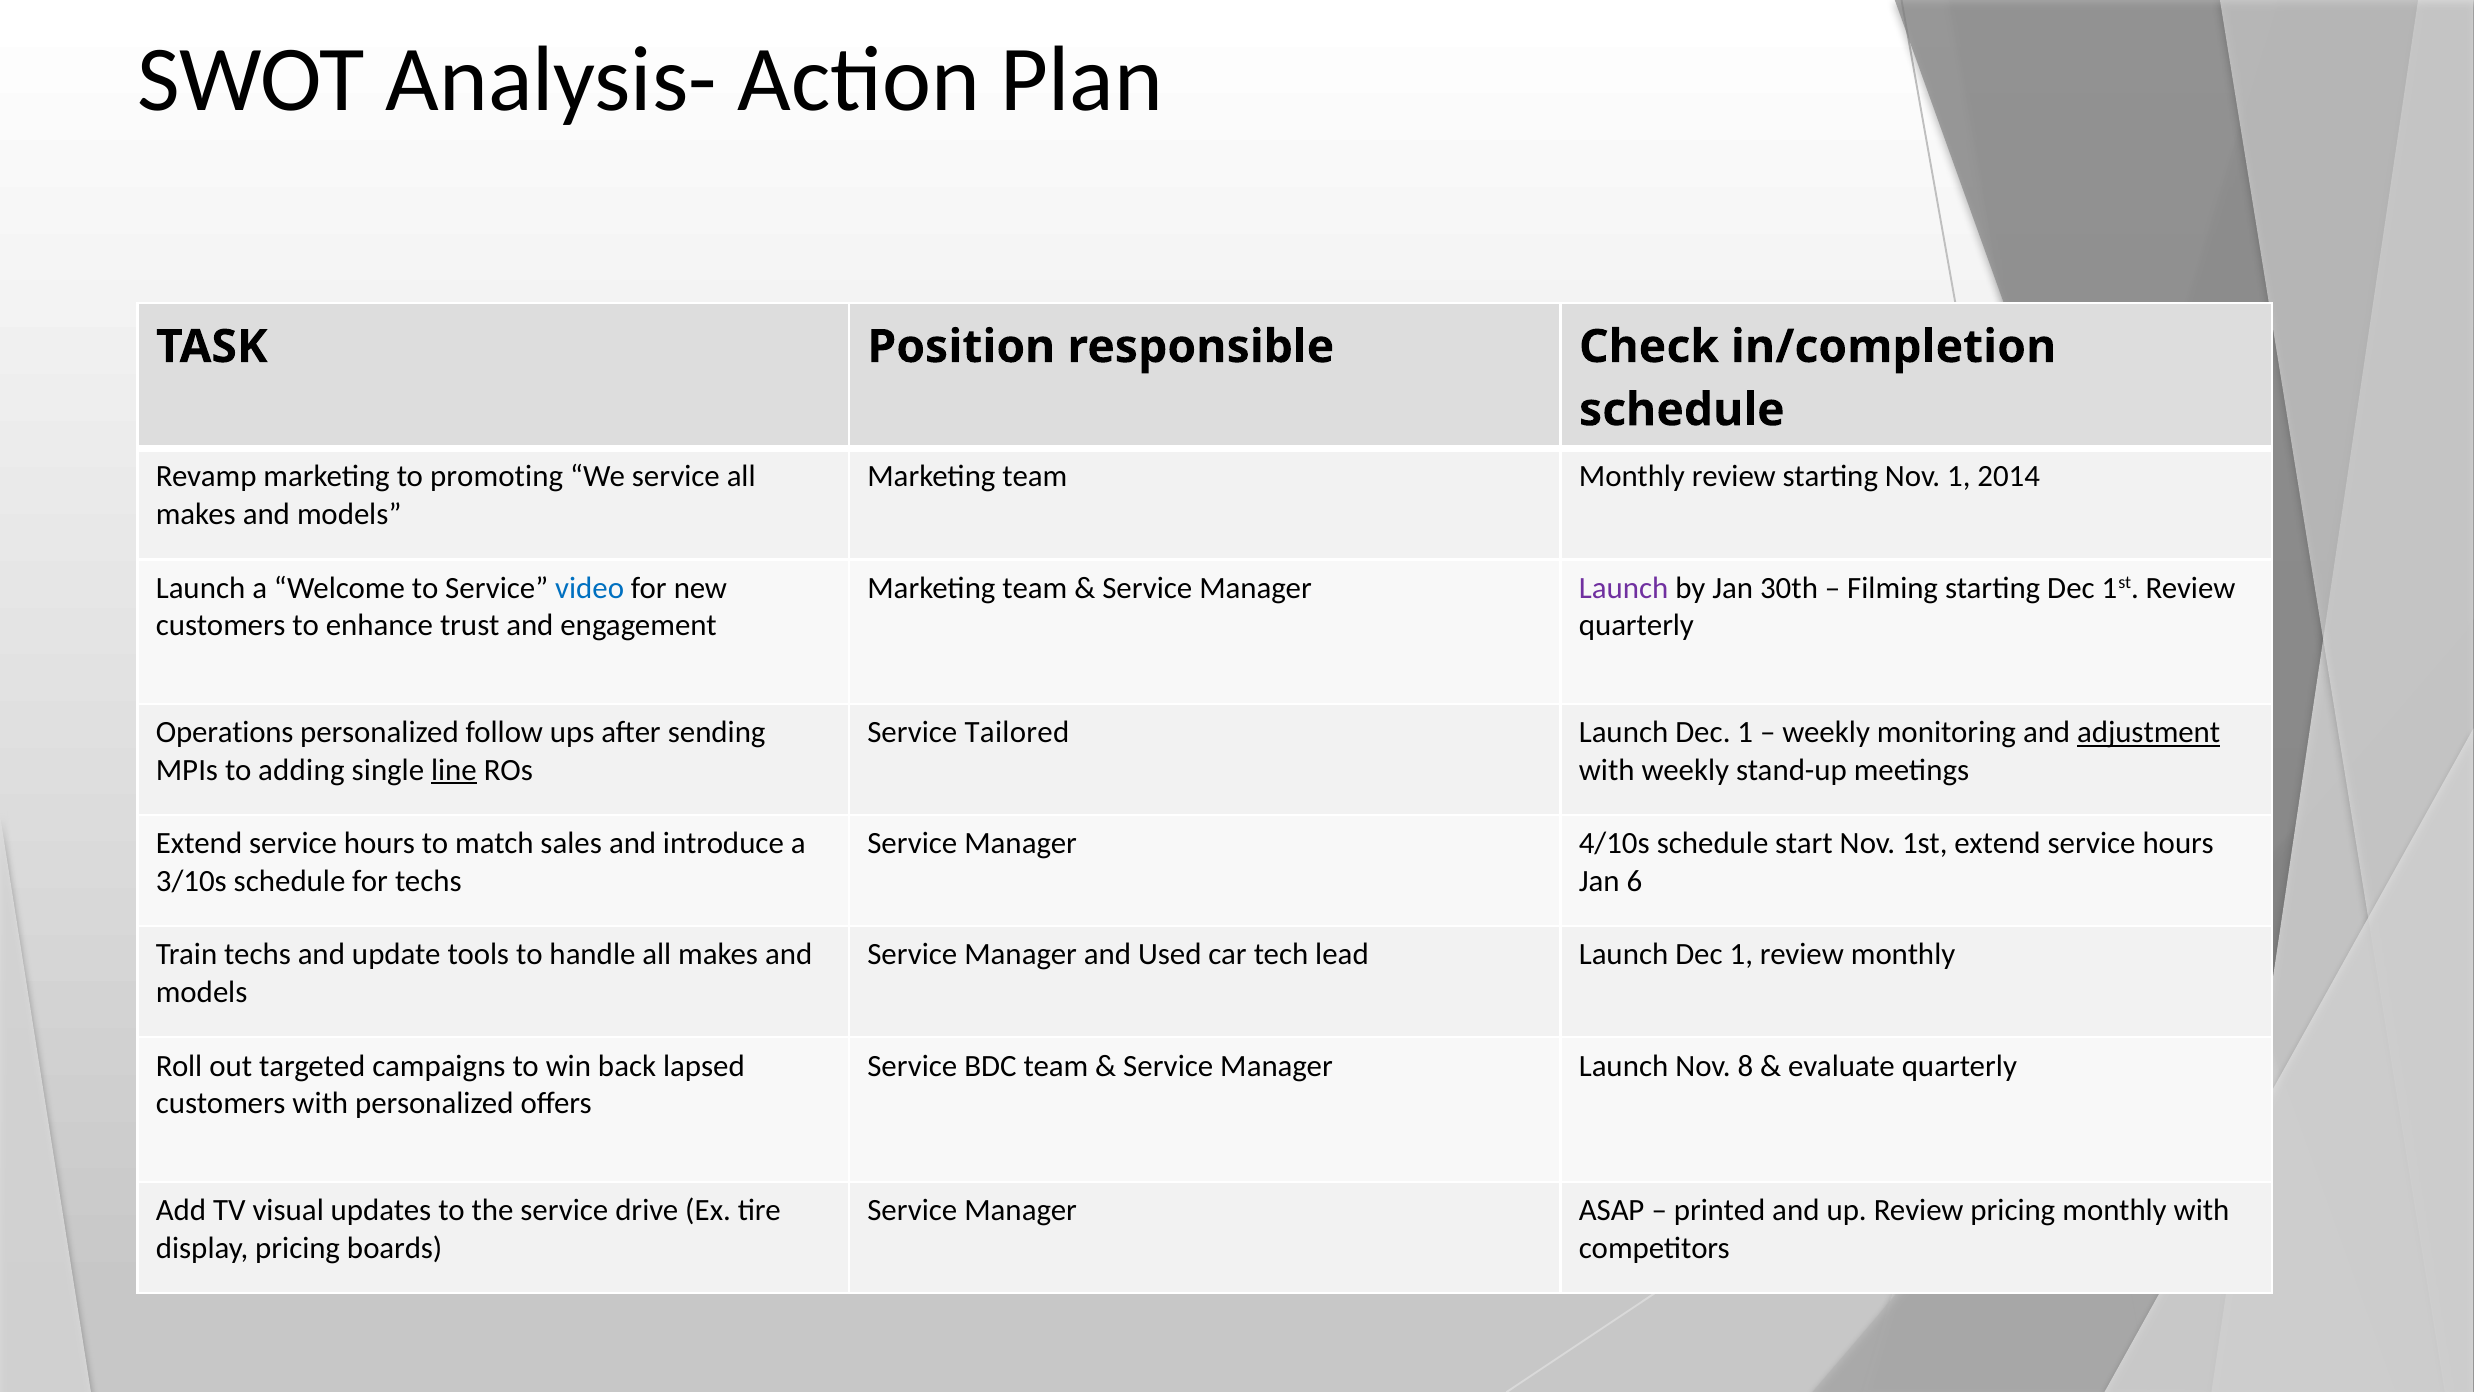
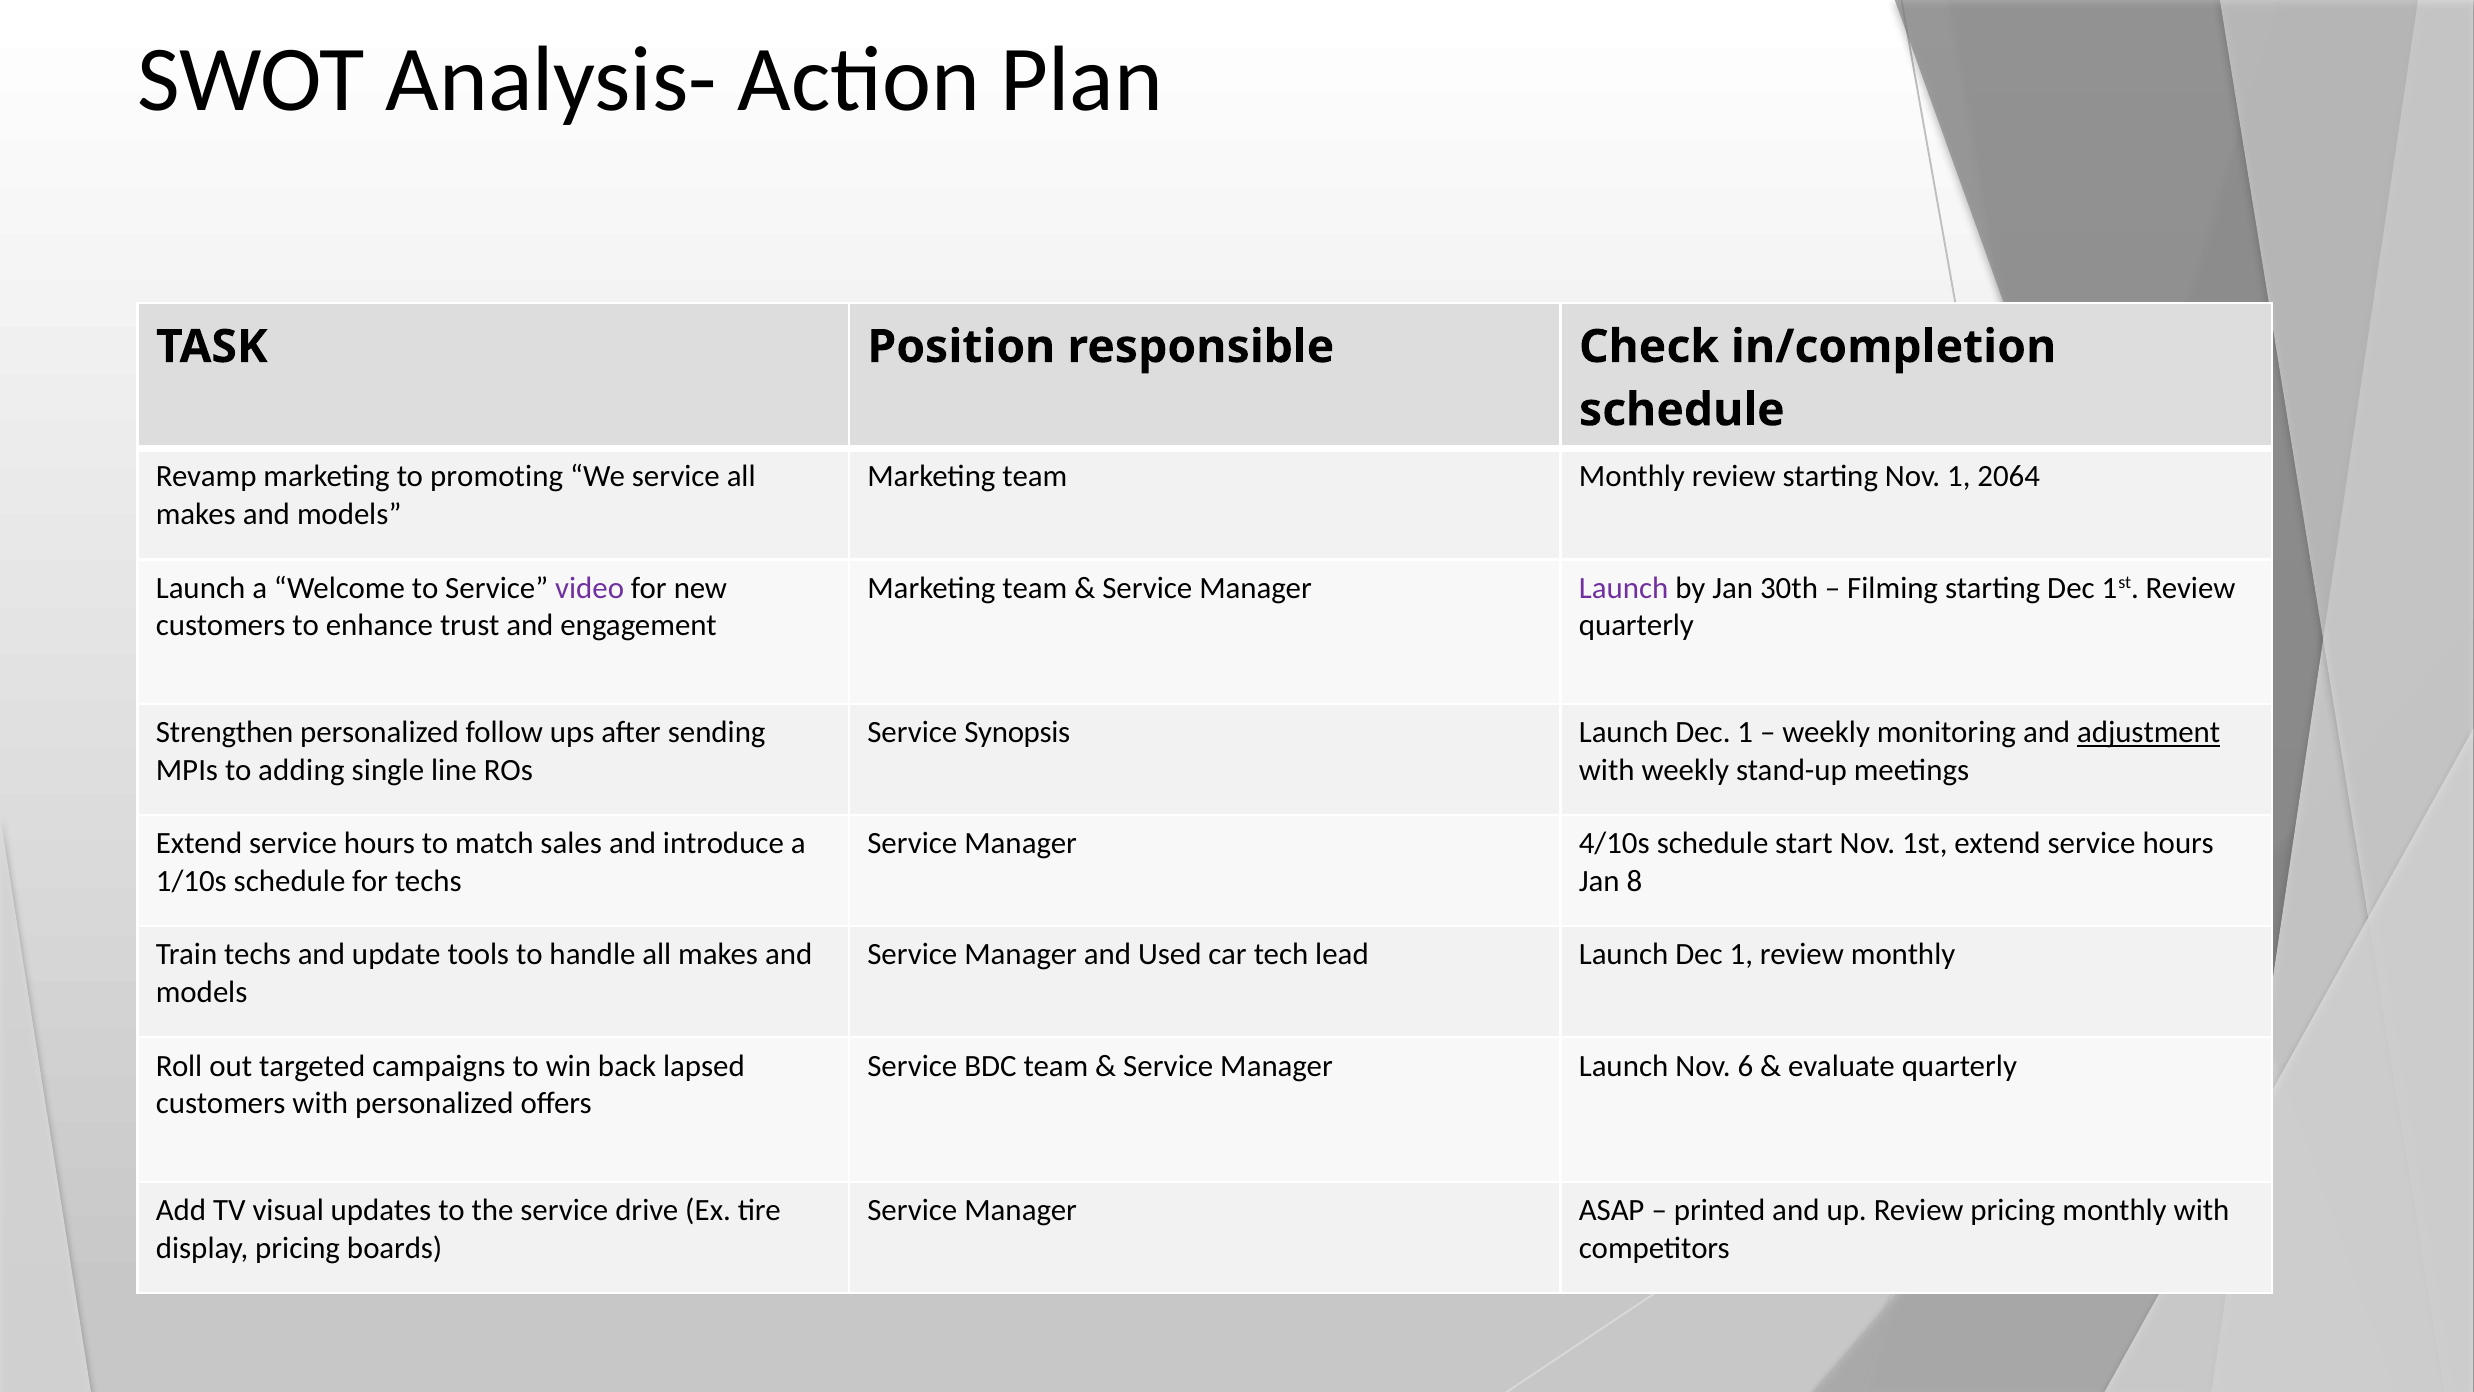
2014: 2014 -> 2064 (2009, 477)
video colour: blue -> purple (590, 588)
Operations: Operations -> Strengthen (225, 732)
Tailored: Tailored -> Synopsis (1017, 732)
line underline: present -> none (454, 770)
3/10s: 3/10s -> 1/10s (191, 881)
6: 6 -> 8 (1634, 881)
8: 8 -> 6 (1745, 1066)
